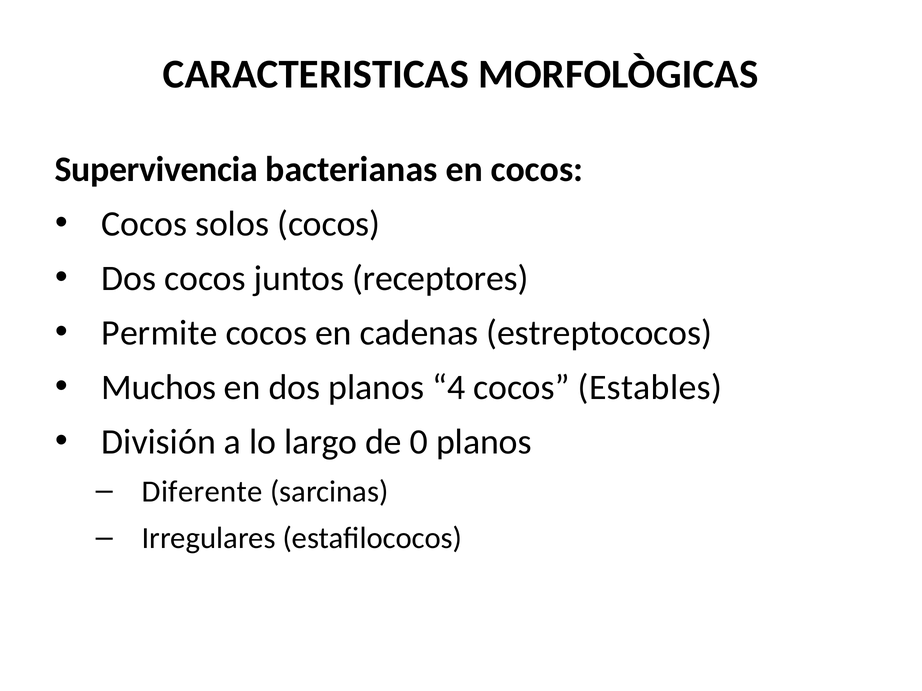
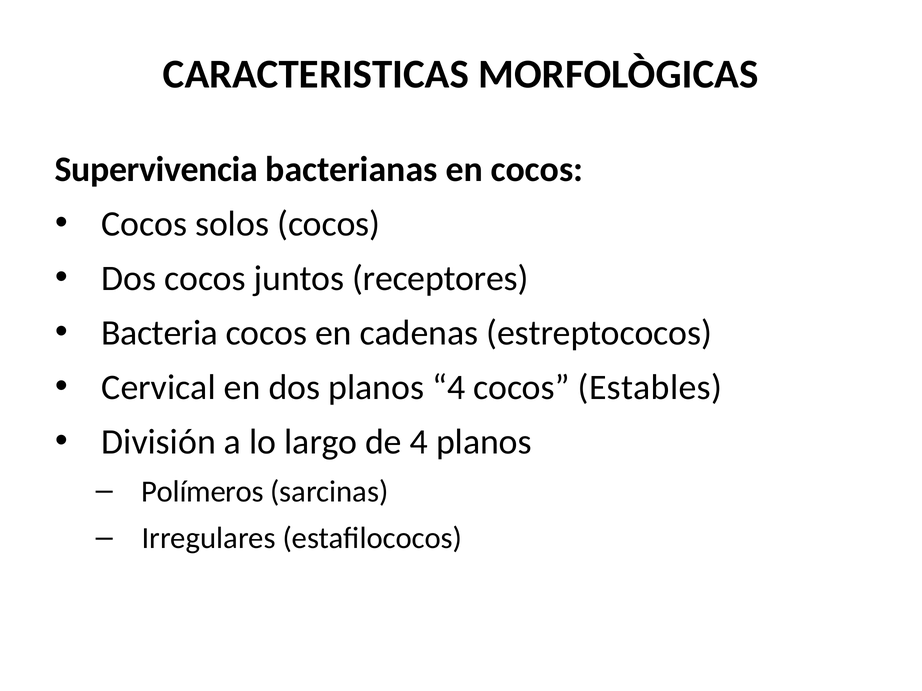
Permite: Permite -> Bacteria (160, 333)
Muchos: Muchos -> Cervical (159, 388)
de 0: 0 -> 4 (419, 442)
Diferente: Diferente -> Polímeros (203, 492)
